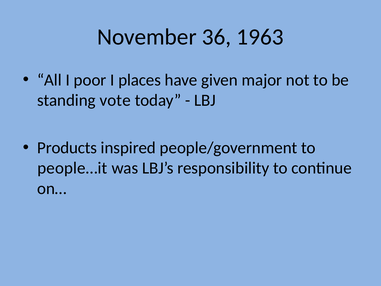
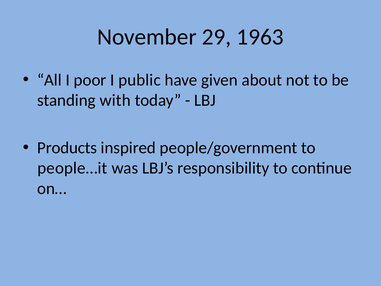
36: 36 -> 29 (217, 37)
places: places -> public (139, 80)
major: major -> about (262, 80)
vote: vote -> with (115, 100)
